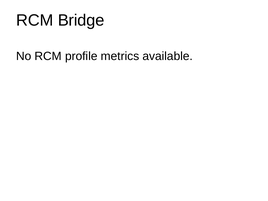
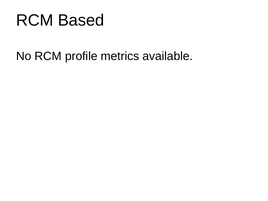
Bridge: Bridge -> Based (81, 20)
